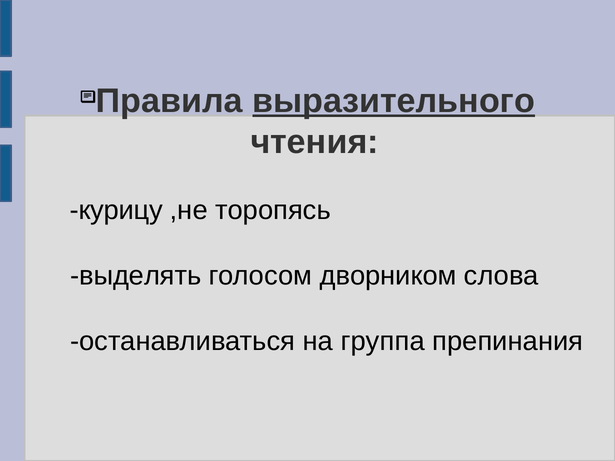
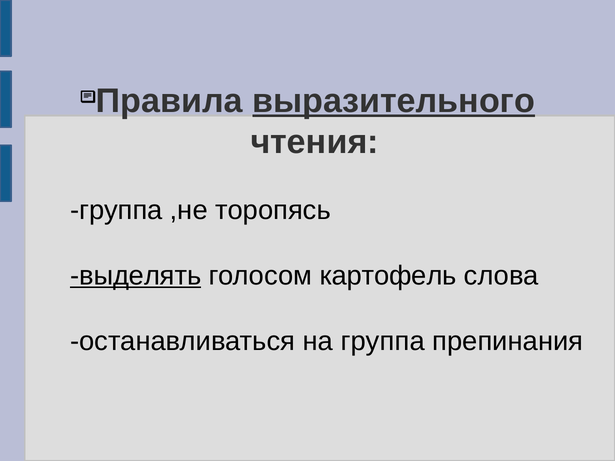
курицу: курицу -> группа (116, 210)
выделять underline: none -> present (136, 276)
дворником: дворником -> картофель (388, 276)
